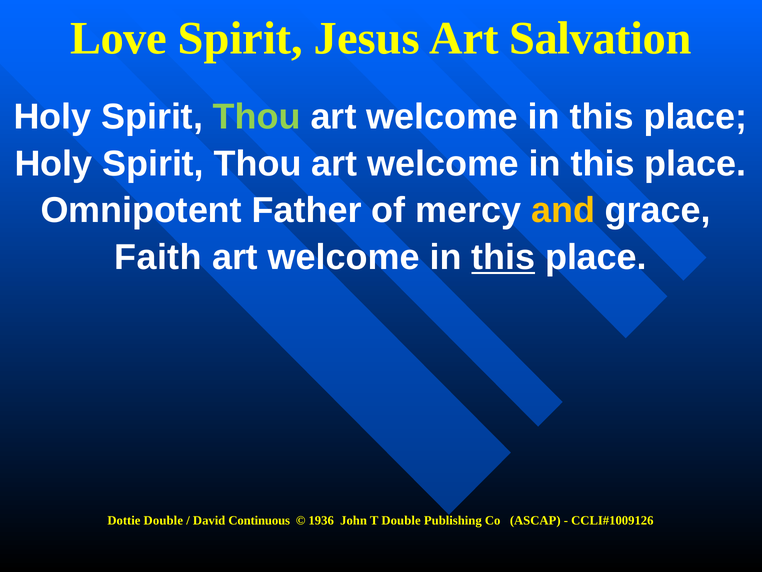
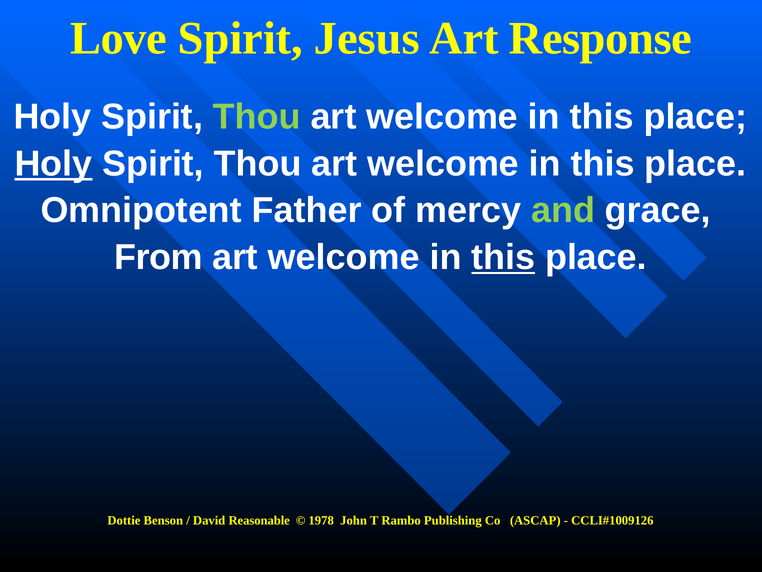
Salvation: Salvation -> Response (600, 38)
Holy underline: none -> present (53, 164)
and colour: yellow -> light green (563, 210)
Faith: Faith -> From (158, 257)
Dottie Double: Double -> Benson (163, 520)
Continuous: Continuous -> Reasonable (259, 520)
1936: 1936 -> 1978 (321, 520)
T Double: Double -> Rambo (401, 520)
